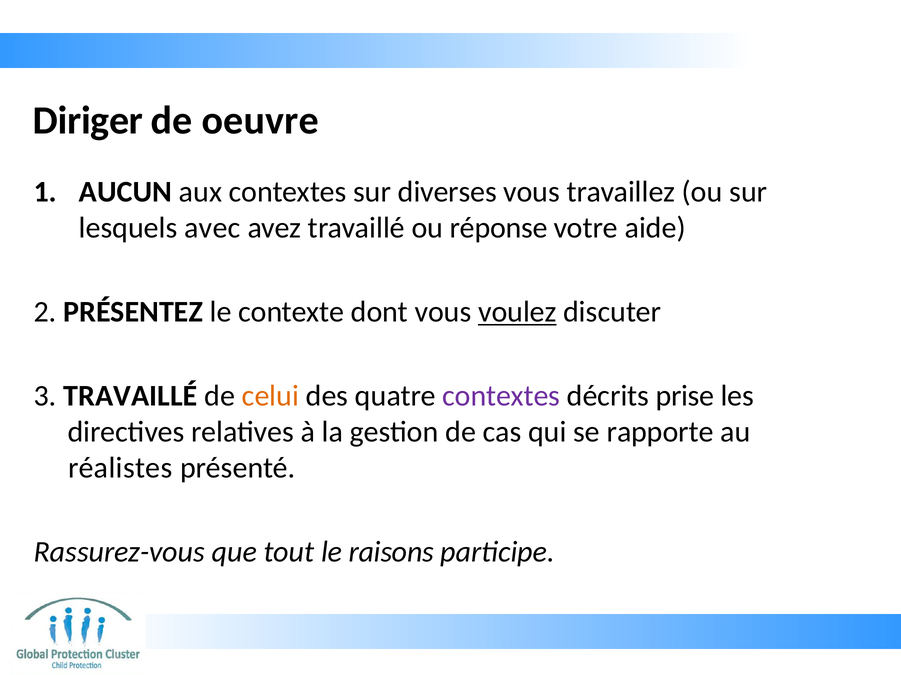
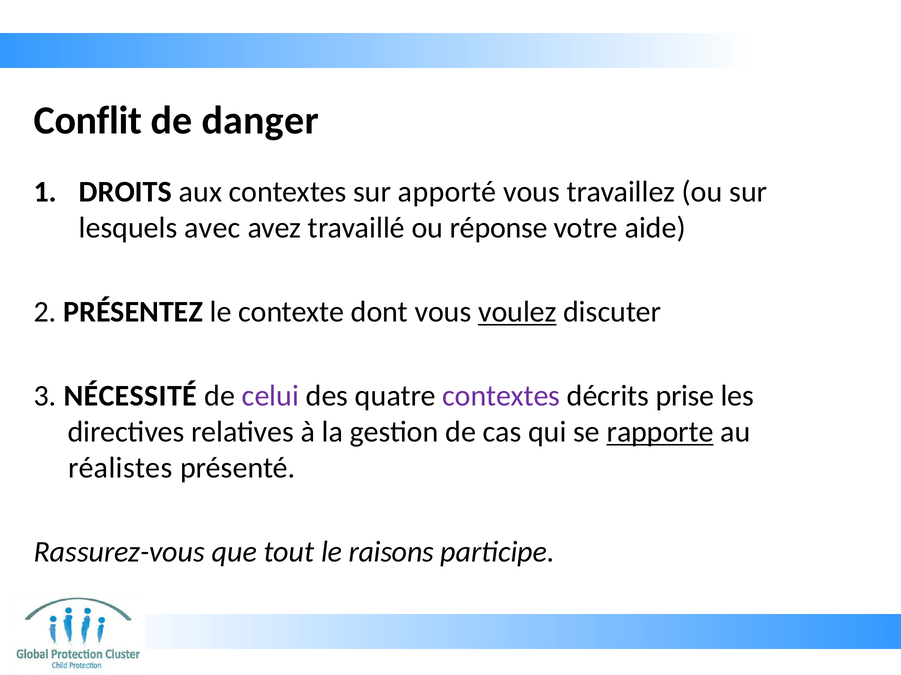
Diriger: Diriger -> Conflit (88, 121)
oeuvre: oeuvre -> danger (260, 121)
AUCUN: AUCUN -> DROITS (125, 192)
diverses: diverses -> apporté (447, 192)
3 TRAVAILLÉ: TRAVAILLÉ -> NÉCESSITÉ (130, 396)
celui colour: orange -> purple (270, 396)
rapporte underline: none -> present (660, 432)
